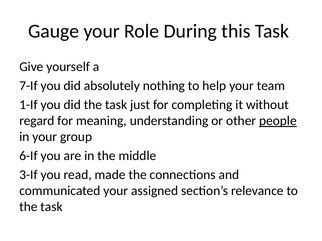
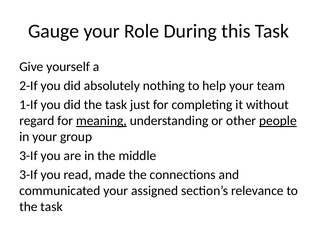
7-If: 7-If -> 2-If (28, 86)
meaning underline: none -> present (101, 121)
6-If: 6-If -> 3-If (28, 156)
